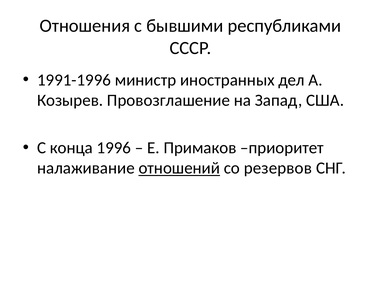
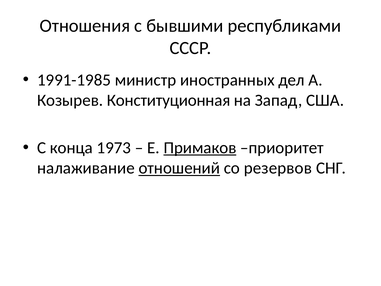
1991-1996: 1991-1996 -> 1991-1985 (74, 80)
Провозглашение: Провозглашение -> Конституционная (169, 100)
1996: 1996 -> 1973 (114, 148)
Примаков underline: none -> present (200, 148)
